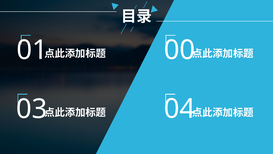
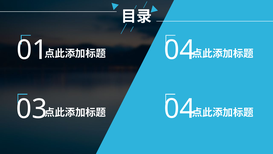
00: 00 -> 04 (180, 50)
